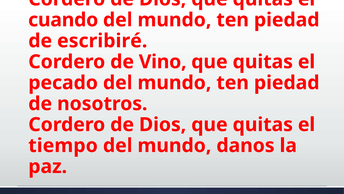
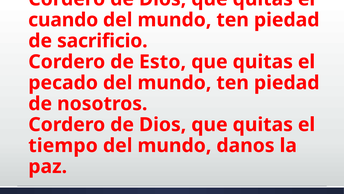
escribiré: escribiré -> sacrificio (102, 41)
Vino: Vino -> Esto (163, 62)
